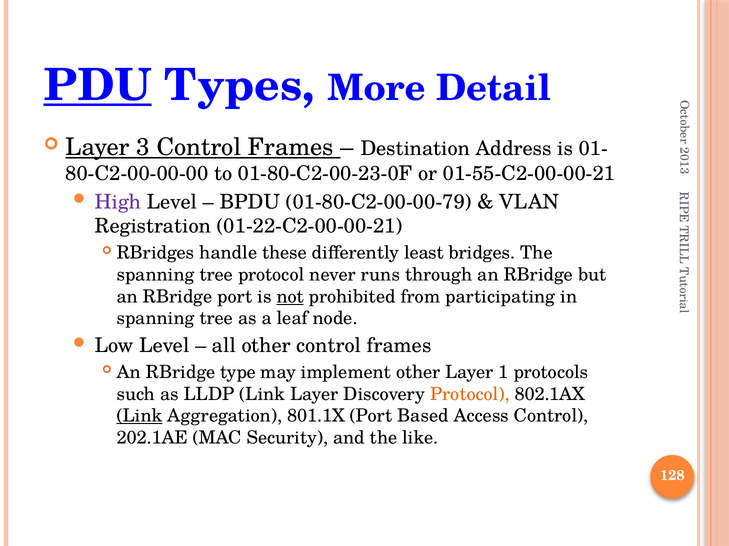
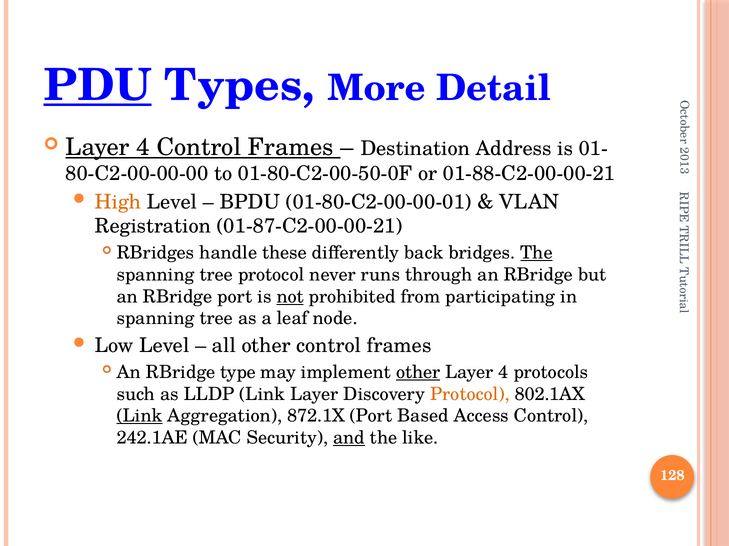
3: 3 -> 4 (143, 148)
01-80-C2-00-23-0F: 01-80-C2-00-23-0F -> 01-80-C2-00-50-0F (325, 174)
01-55-C2-00-00-21: 01-55-C2-00-00-21 -> 01-88-C2-00-00-21 (529, 174)
High colour: purple -> orange (118, 202)
01-80-C2-00-00-79: 01-80-C2-00-00-79 -> 01-80-C2-00-00-01 (379, 202)
01-22-C2-00-00-21: 01-22-C2-00-00-21 -> 01-87-C2-00-00-21 (310, 227)
least: least -> back (424, 253)
The underline: none -> present (537, 253)
other underline: none -> present (418, 373)
1: 1 -> 4 (503, 373)
801.1X: 801.1X -> 872.1X (316, 416)
202.1AE: 202.1AE -> 242.1AE (152, 438)
and underline: none -> present (349, 438)
